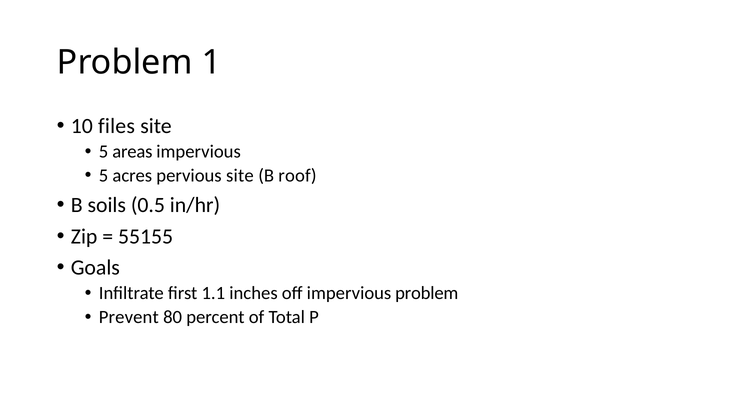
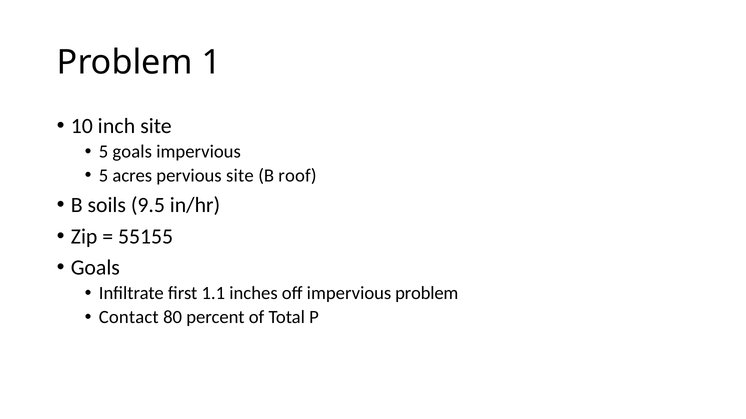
files: files -> inch (117, 126)
5 areas: areas -> goals (132, 152)
0.5: 0.5 -> 9.5 (148, 205)
Prevent: Prevent -> Contact (129, 318)
